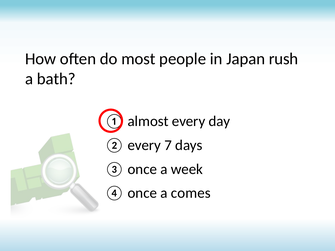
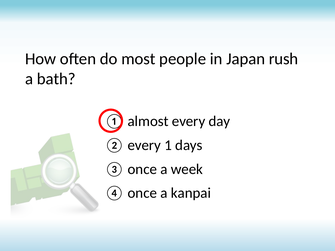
7: 7 -> 1 (168, 145)
comes: comes -> kanpai (191, 193)
